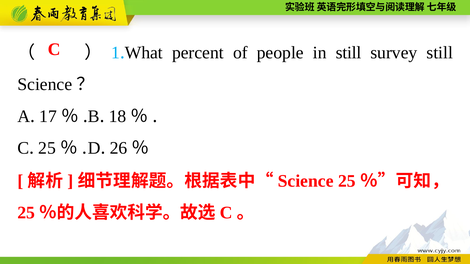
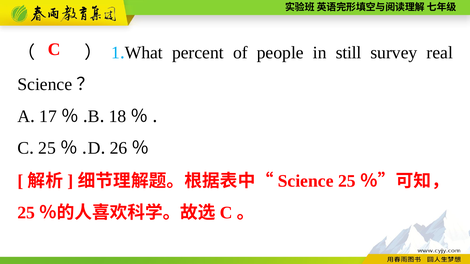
survey still: still -> real (440, 53)
